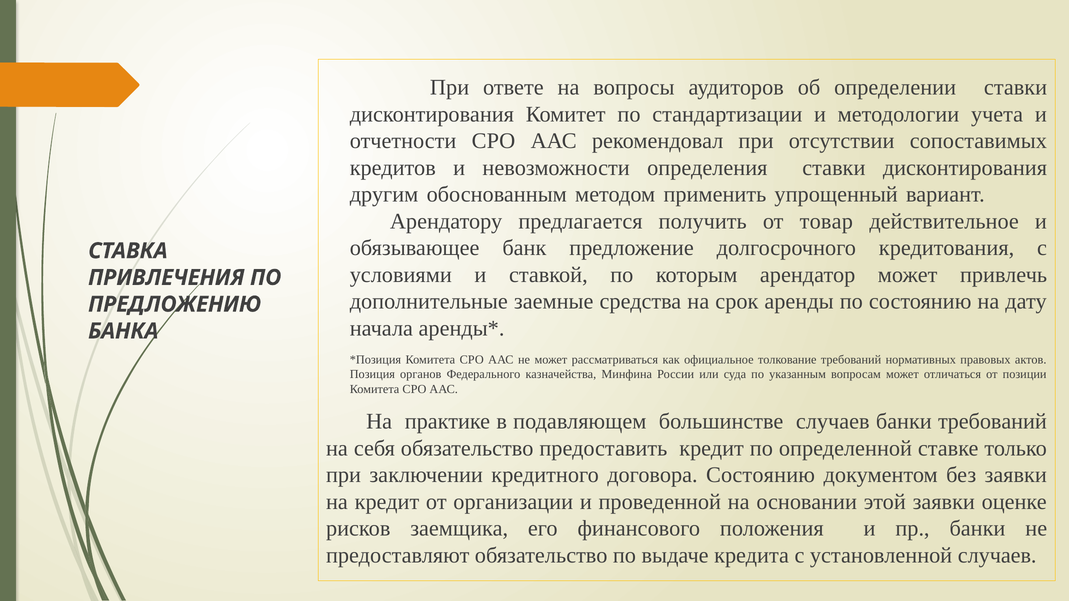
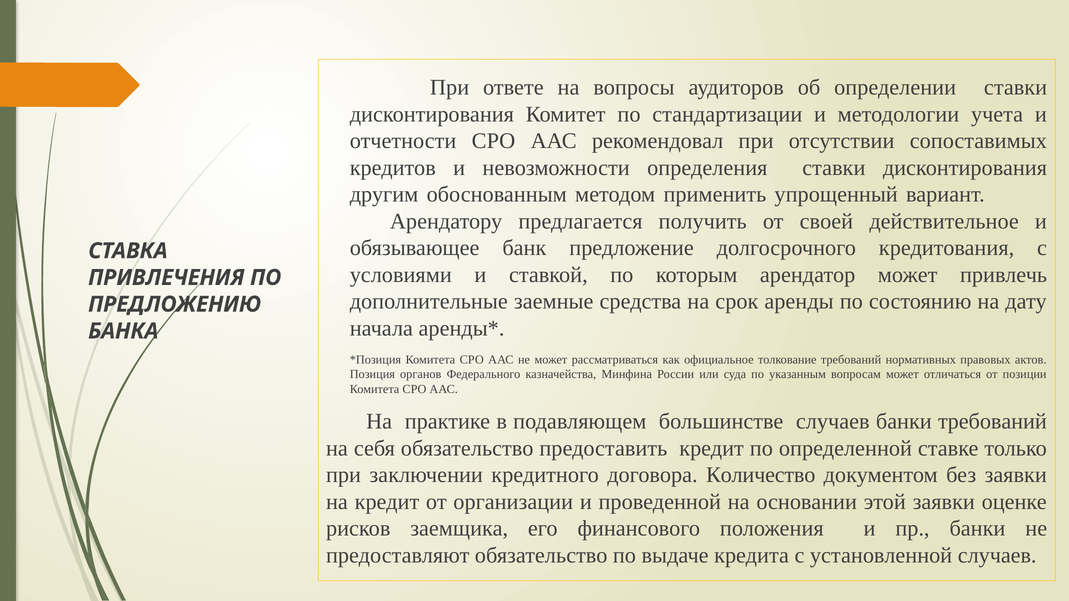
товар: товар -> своей (826, 221)
договора Состоянию: Состоянию -> Количество (761, 475)
